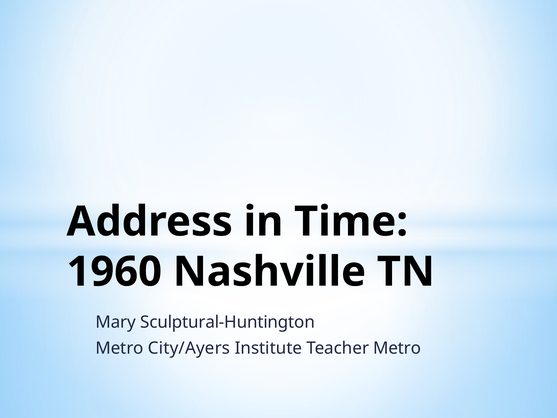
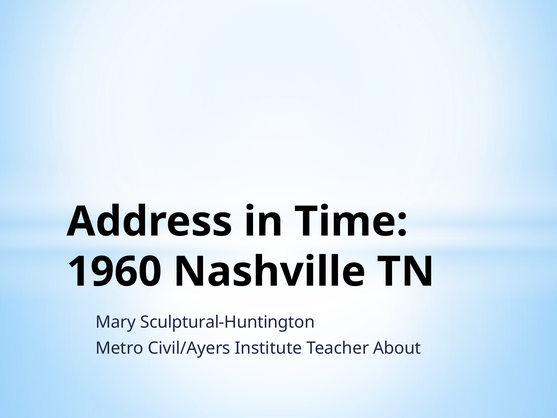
City/Ayers: City/Ayers -> Civil/Ayers (189, 348)
Teacher Metro: Metro -> About (397, 348)
